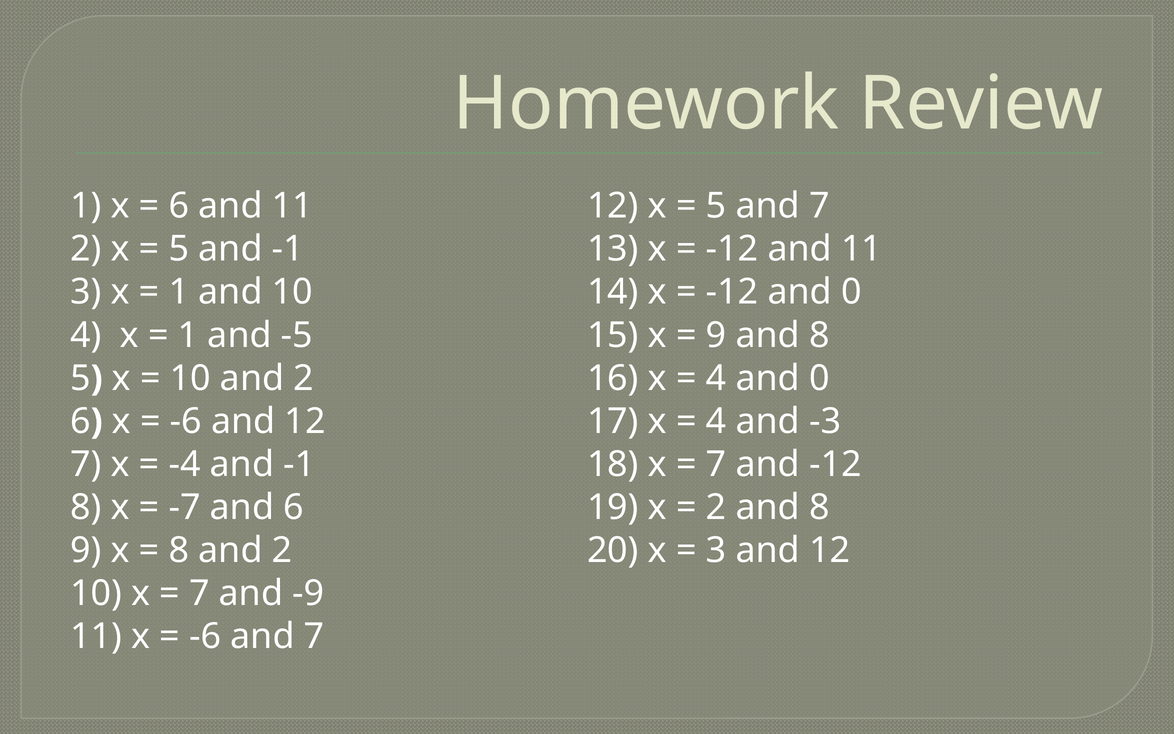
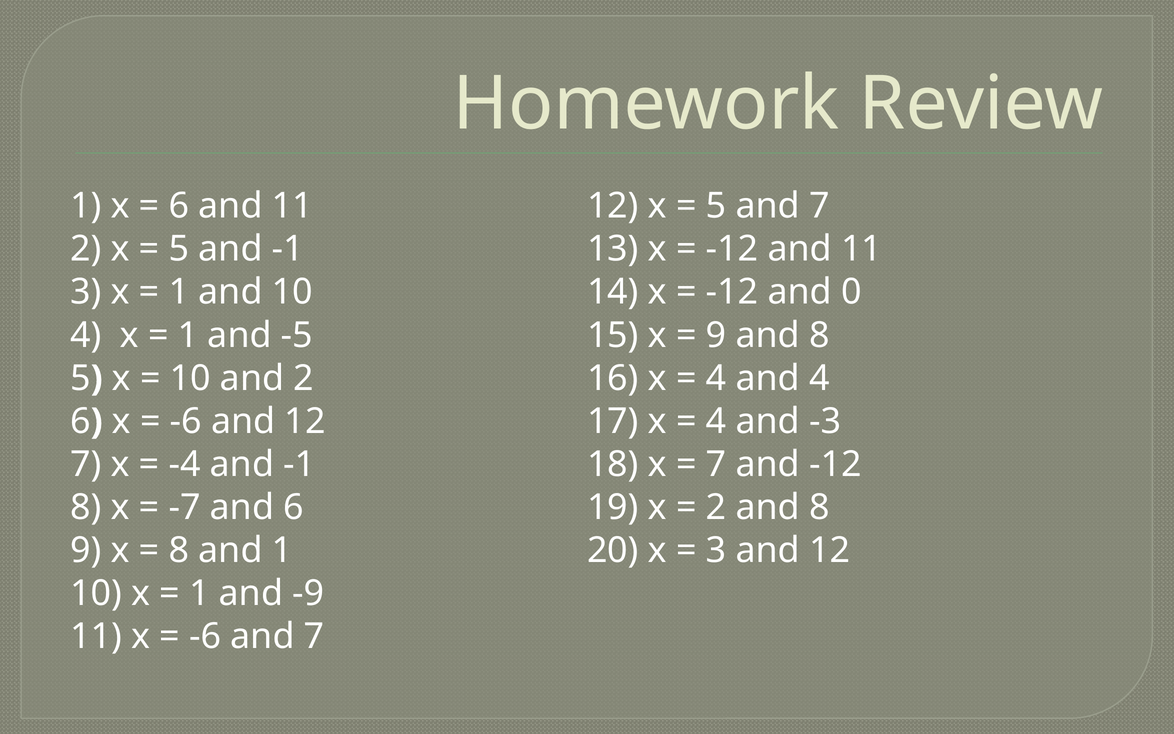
4 and 0: 0 -> 4 (819, 378)
8 and 2: 2 -> 1 (282, 550)
7: 7 -> 1 (199, 593)
